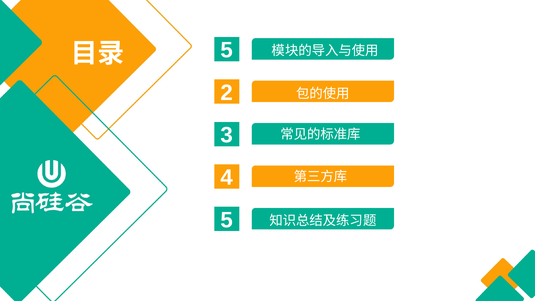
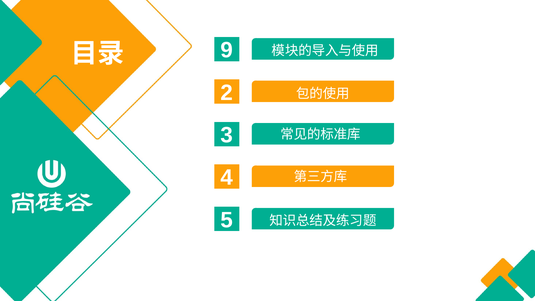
5: 5 -> 9 (227, 50)
